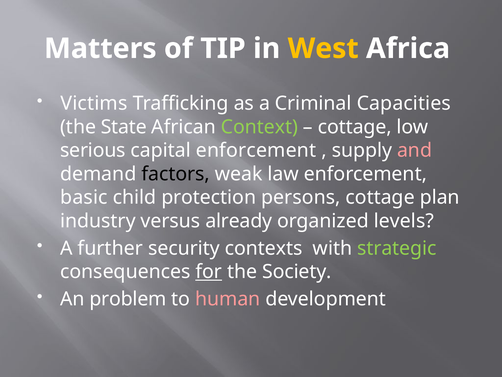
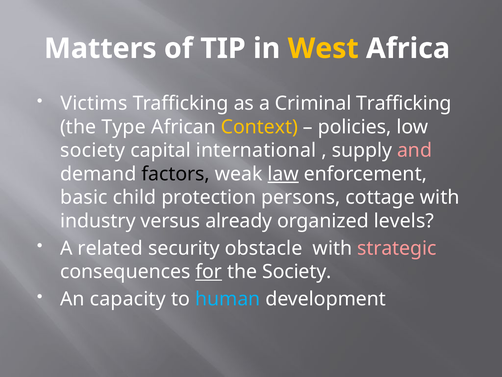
Criminal Capacities: Capacities -> Trafficking (404, 103)
State: State -> Type (124, 127)
Context colour: light green -> yellow (259, 127)
cottage: cottage -> policies (355, 127)
serious: serious -> society (93, 150)
capital enforcement: enforcement -> international (256, 150)
law underline: none -> present (283, 174)
cottage plan: plan -> with (440, 197)
further: further -> related (110, 248)
contexts: contexts -> obstacle (264, 248)
strategic colour: light green -> pink (397, 248)
problem: problem -> capacity (128, 299)
human colour: pink -> light blue (228, 299)
